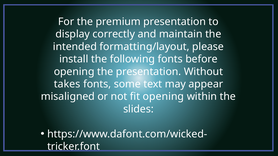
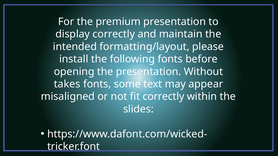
fit opening: opening -> correctly (163, 97)
